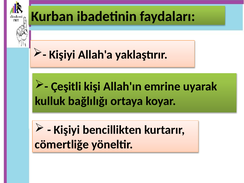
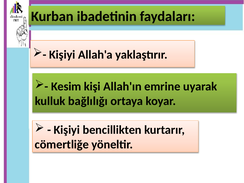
Çeşitli: Çeşitli -> Kesim (66, 86)
